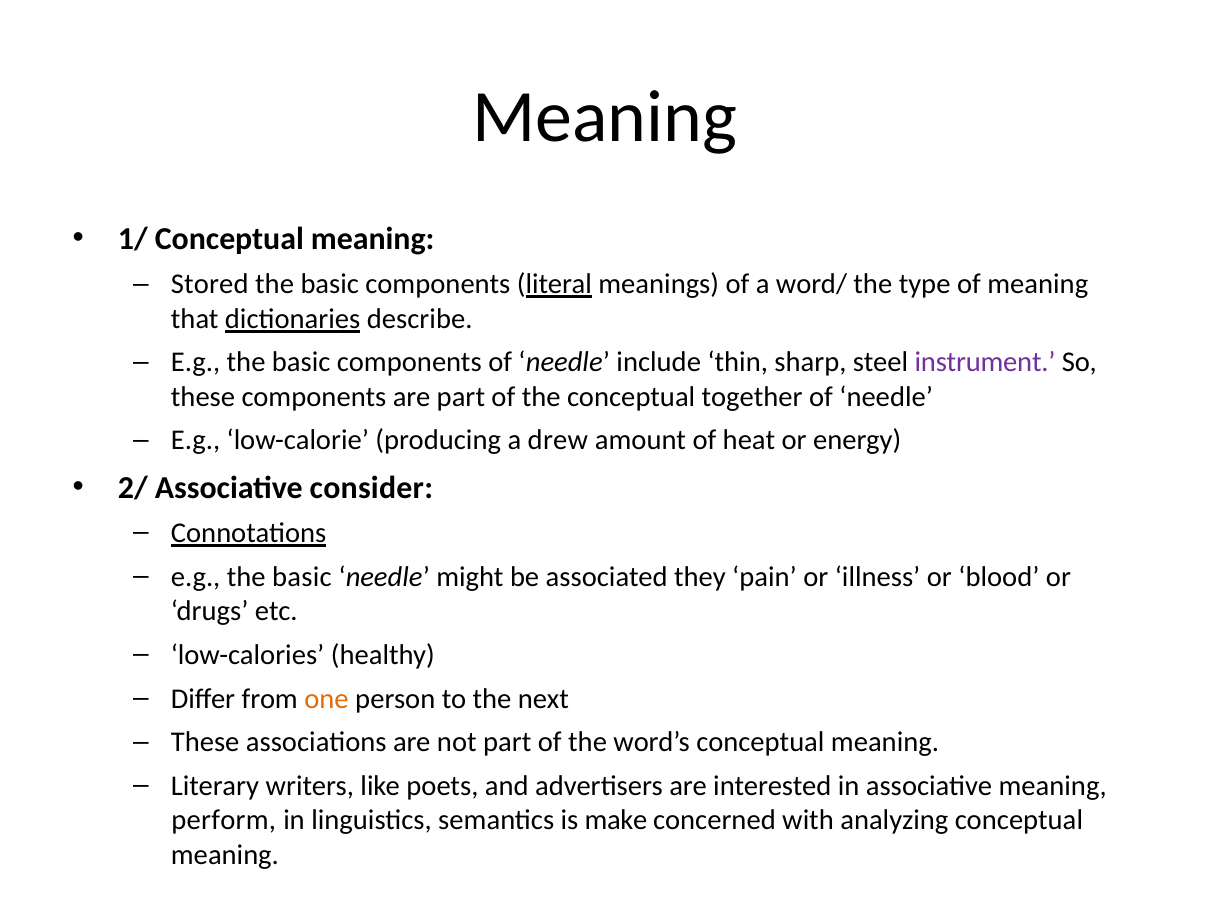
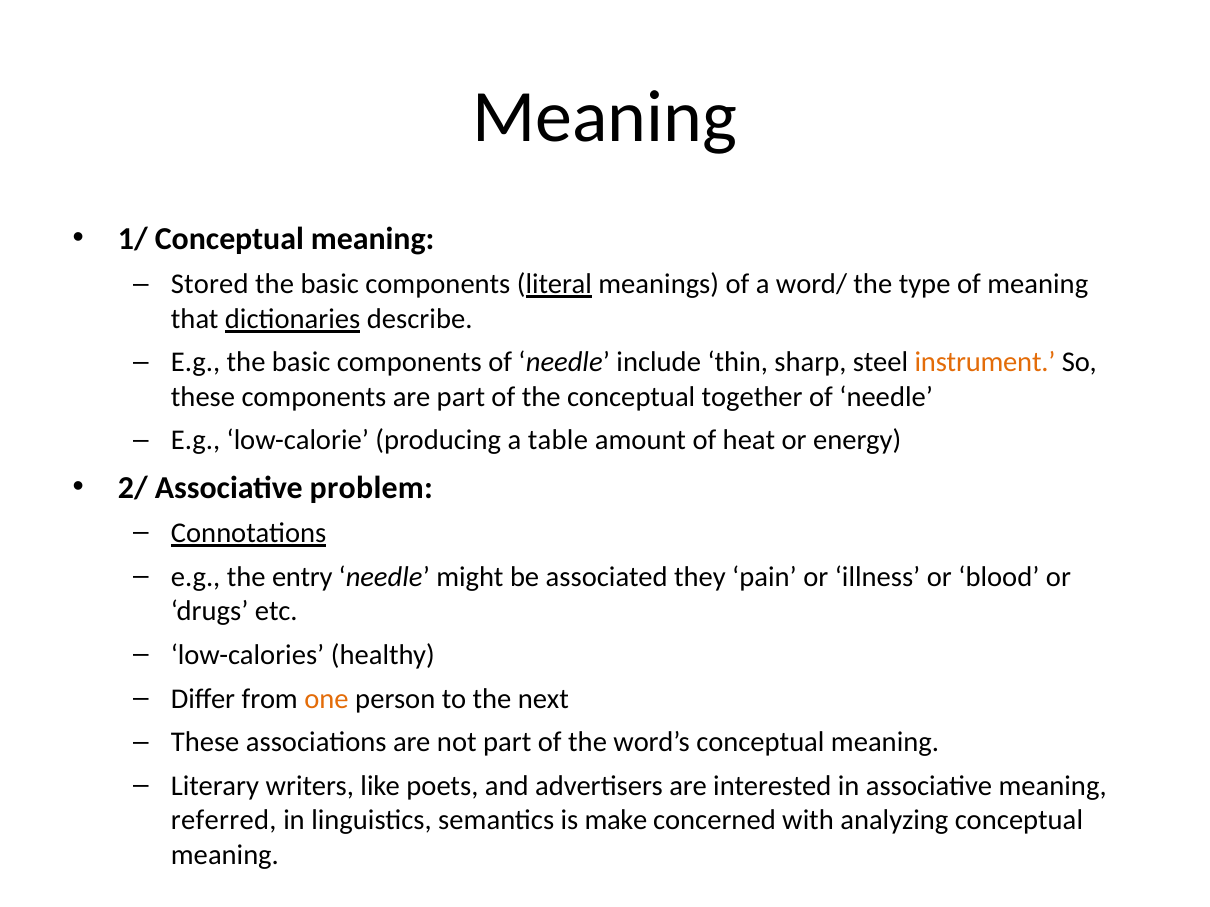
instrument colour: purple -> orange (985, 363)
drew: drew -> table (558, 441)
consider: consider -> problem (371, 488)
basic: basic -> entry (302, 577)
perform: perform -> referred (224, 821)
